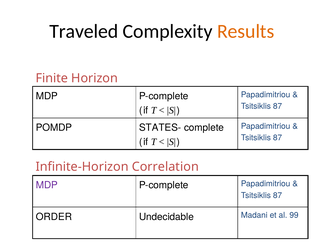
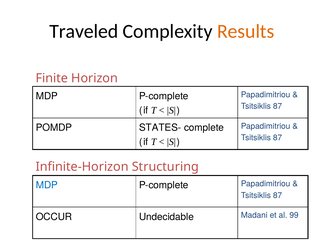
Correlation: Correlation -> Structuring (165, 167)
MDP colour: purple -> blue (47, 185)
ORDER: ORDER -> OCCUR (54, 217)
